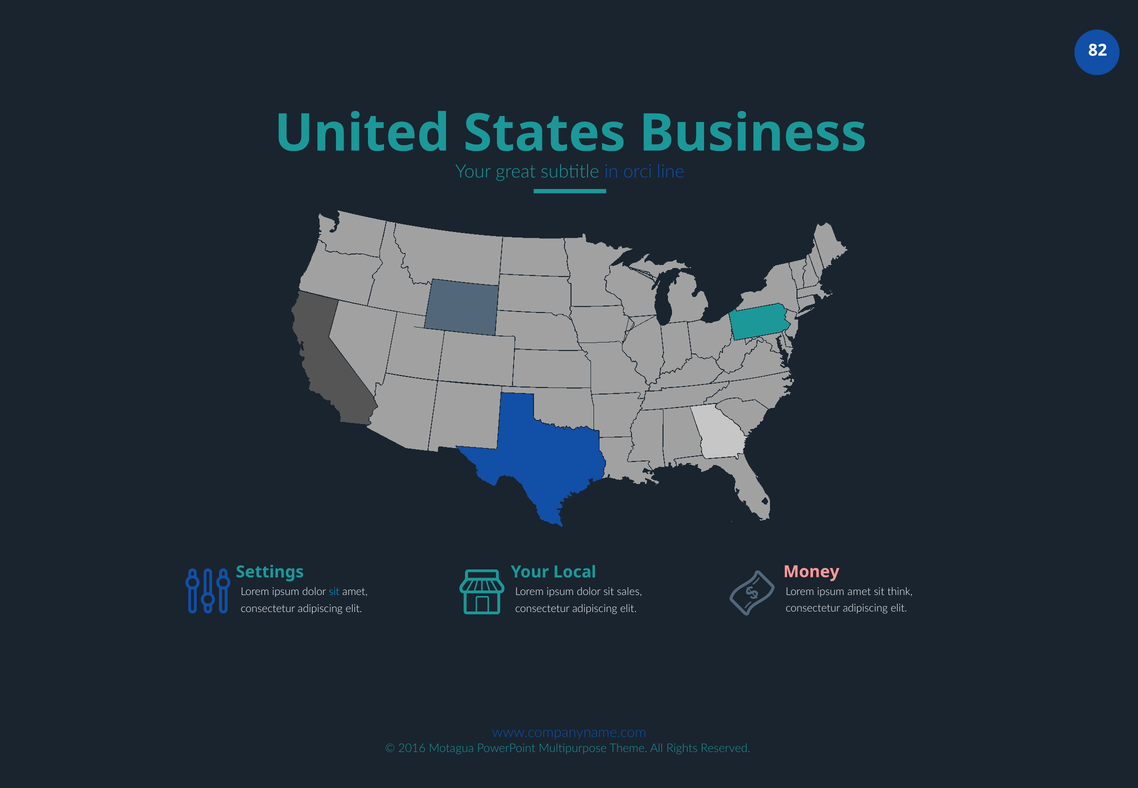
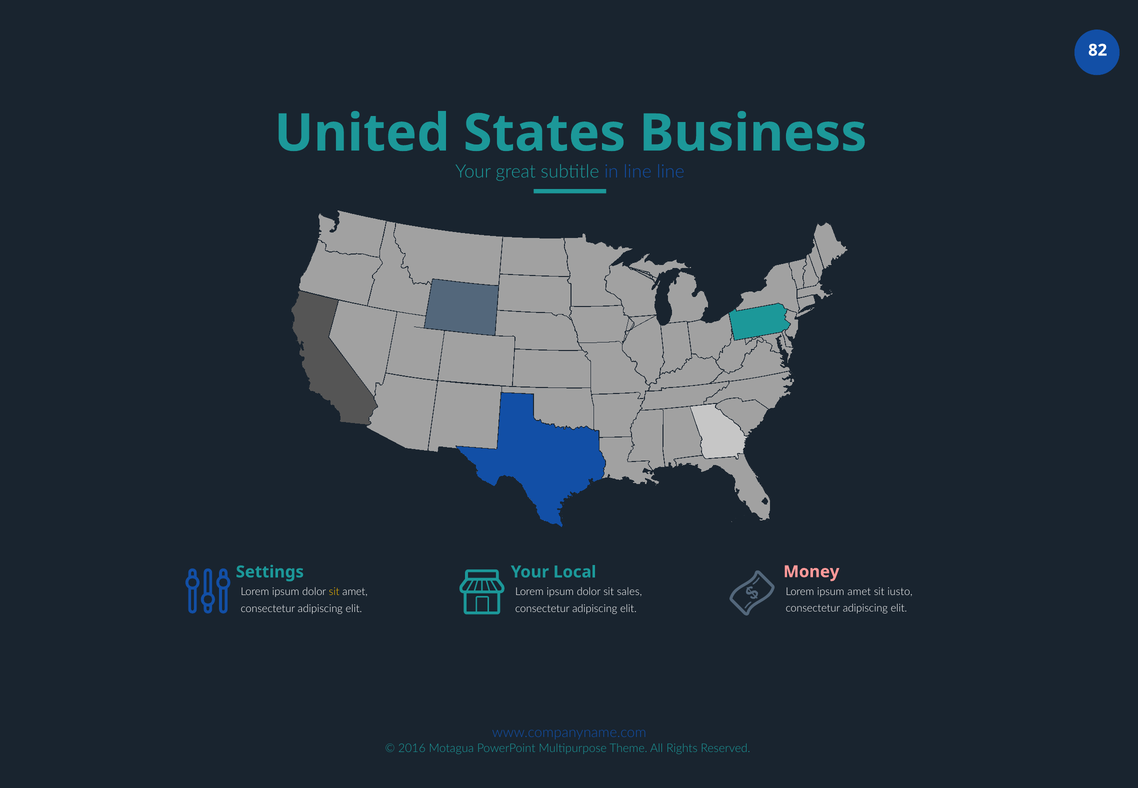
orci: orci -> line (638, 172)
think: think -> iusto (900, 592)
sit colour: light blue -> yellow (334, 592)
